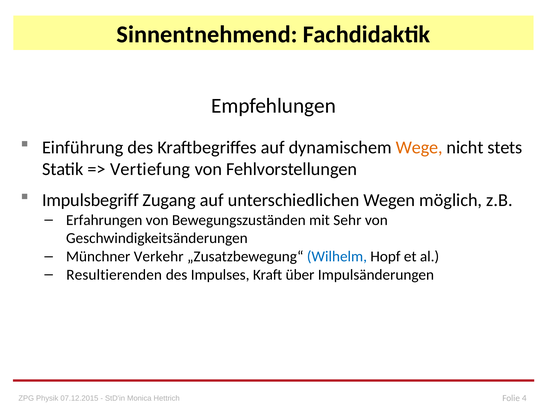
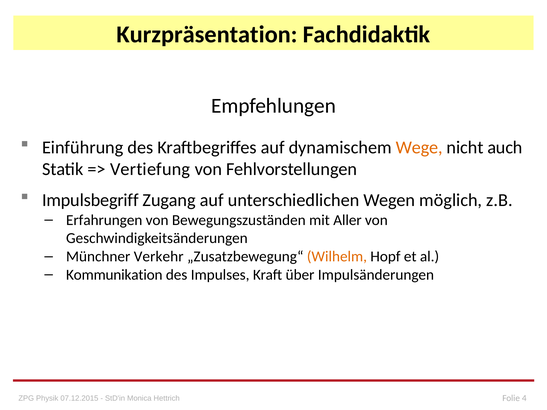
Sinnentnehmend: Sinnentnehmend -> Kurzpräsentation (207, 35)
stets: stets -> auch (505, 147)
Sehr: Sehr -> Aller (347, 220)
Wilhelm colour: blue -> orange (337, 257)
Resultierenden: Resultierenden -> Kommunikation (114, 275)
